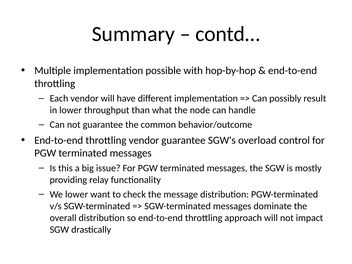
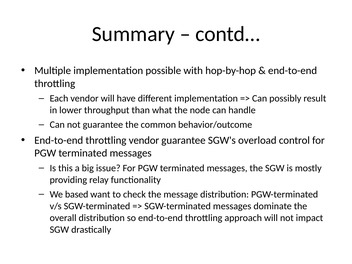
We lower: lower -> based (77, 194)
